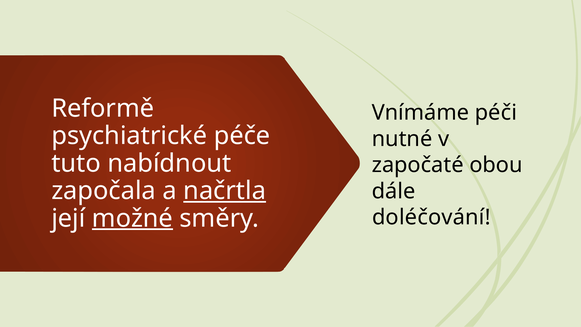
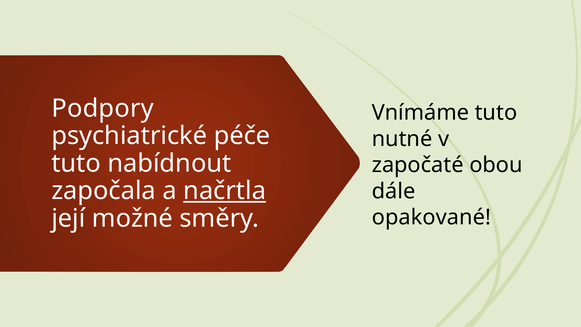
Reformě: Reformě -> Podpory (103, 108)
Vnímáme péči: péči -> tuto (496, 113)
možné underline: present -> none (132, 218)
doléčování: doléčování -> opakované (431, 217)
